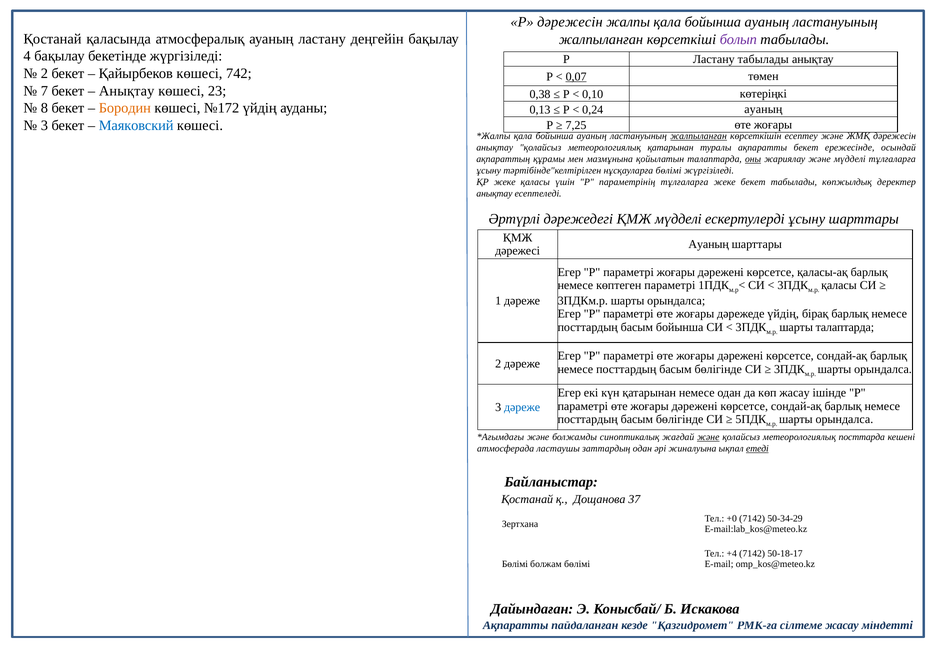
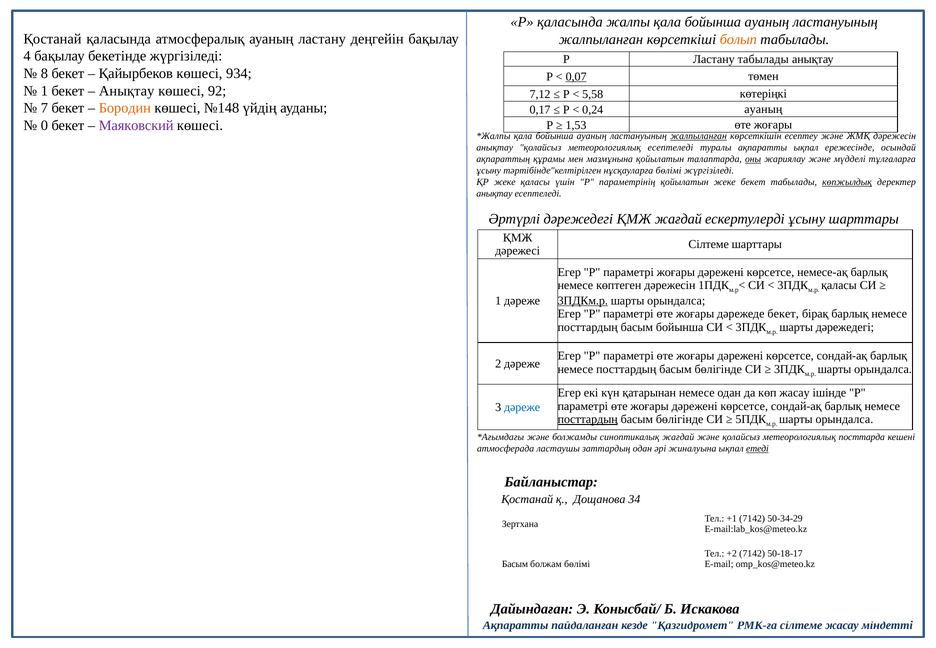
Р дәрежесін: дәрежесін -> қаласында (570, 22)
болып colour: purple -> orange (738, 39)
2: 2 -> 8 (44, 73)
742: 742 -> 934 (239, 73)
7: 7 -> 1 (44, 91)
23: 23 -> 92 (217, 91)
0,38: 0,38 -> 7,12 (540, 94)
0,10: 0,10 -> 5,58 (593, 94)
8: 8 -> 7 (44, 108)
№172: №172 -> №148 (222, 108)
0,13: 0,13 -> 0,17 (540, 110)
3: 3 -> 0 (44, 125)
Маяковский colour: blue -> purple (136, 125)
7,25: 7,25 -> 1,53 (576, 125)
метеорологиялық қатарынан: қатарынан -> есептеледі (671, 148)
ақпаратты бекет: бекет -> ықпал (806, 148)
параметрінің тұлғаларға: тұлғаларға -> қойылатын (685, 182)
көпжылдық underline: none -> present (847, 182)
ҚМЖ мүдделі: мүдделі -> жағдай (678, 219)
Ауаның: Ауаның -> Сілтеме (709, 244)
қаласы-ақ: қаласы-ақ -> немесе-ақ (822, 272)
көптеген параметрі: параметрі -> дәрежесін (670, 285)
3ПДКм.р underline: none -> present (583, 301)
дәрежеде үйдің: үйдің -> бекет (783, 314)
шарты талаптарда: талаптарда -> дәрежедегі (845, 327)
посттардың underline: none -> present (588, 419)
және underline: present -> none (708, 437)
37: 37 -> 34 (634, 499)
+0: +0 -> +1 (732, 519)
+4: +4 -> +2 (732, 553)
Бөлімі: Бөлімі -> Басым (515, 564)
